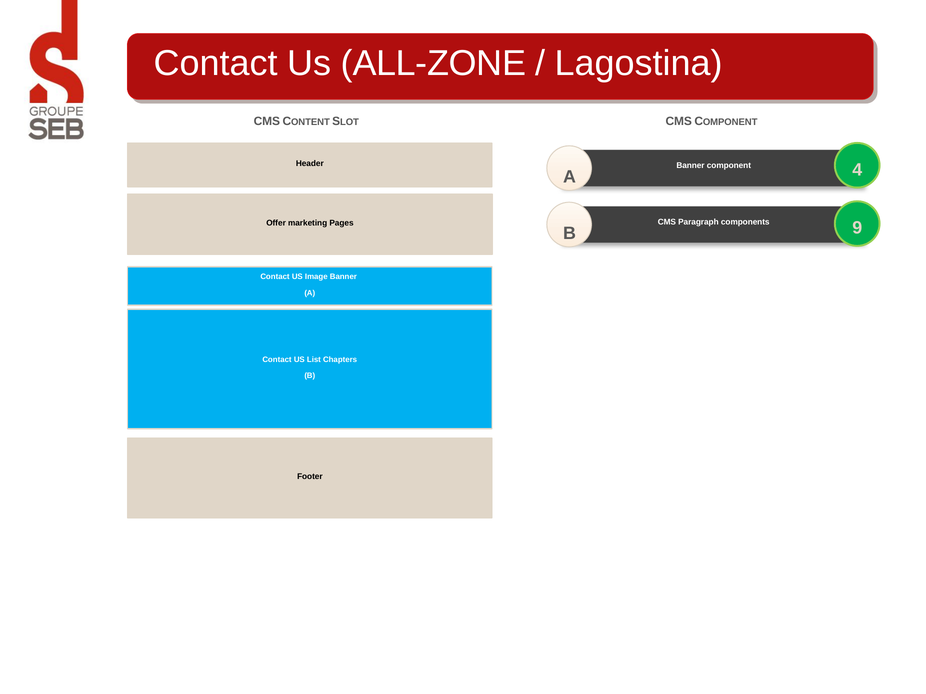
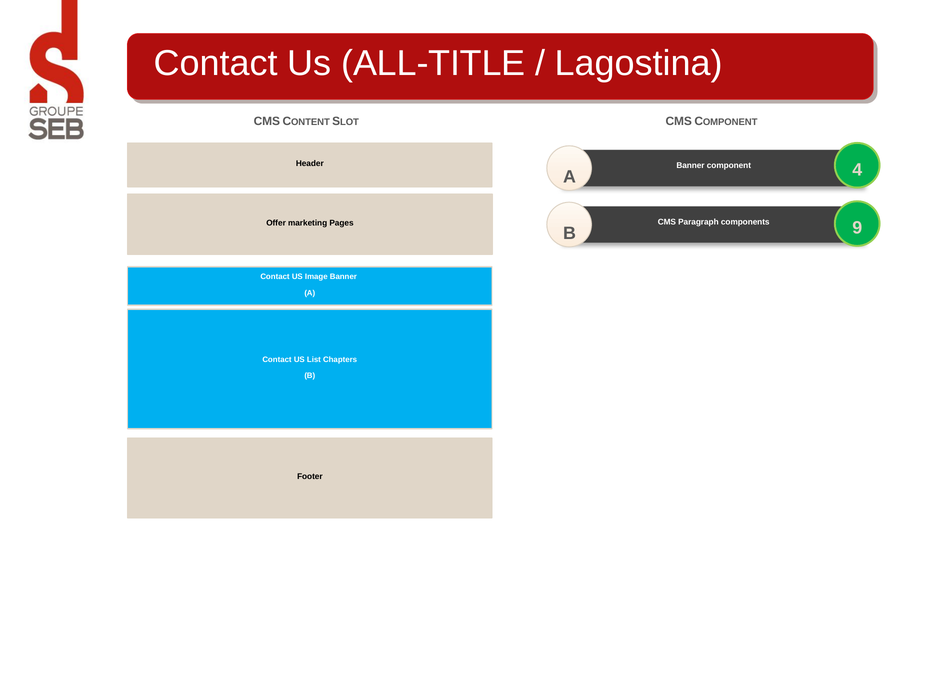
ALL-ZONE: ALL-ZONE -> ALL-TITLE (433, 63)
